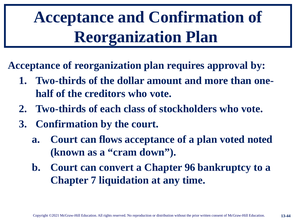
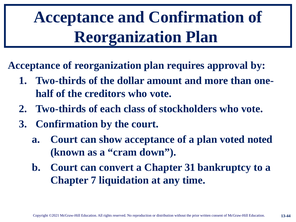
flows: flows -> show (111, 139)
96: 96 -> 31 (190, 167)
